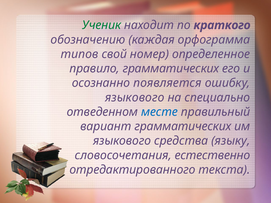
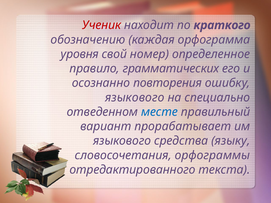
Ученик colour: green -> red (102, 25)
типов: типов -> уровня (80, 54)
появляется: появляется -> повторения (168, 83)
вариант грамматических: грамматических -> прорабатывает (183, 127)
естественно: естественно -> орфограммы (212, 155)
